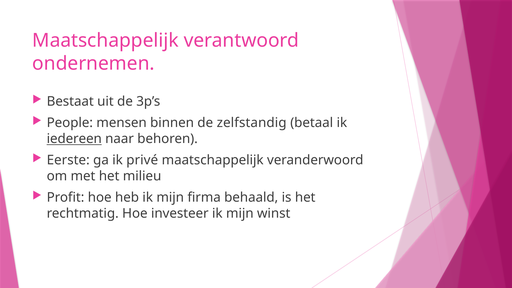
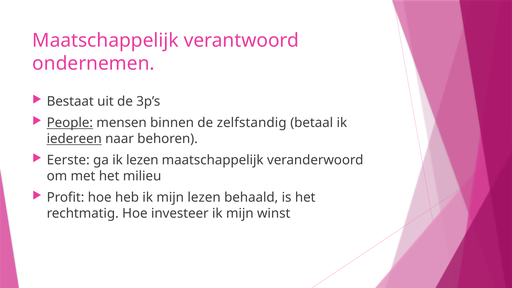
People underline: none -> present (70, 123)
ik privé: privé -> lezen (142, 160)
mijn firma: firma -> lezen (204, 197)
